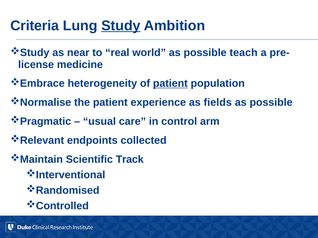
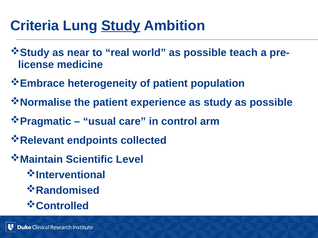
patient underline: present -> none (170, 84)
as fields: fields -> study (218, 103)
Track: Track -> Level (130, 160)
